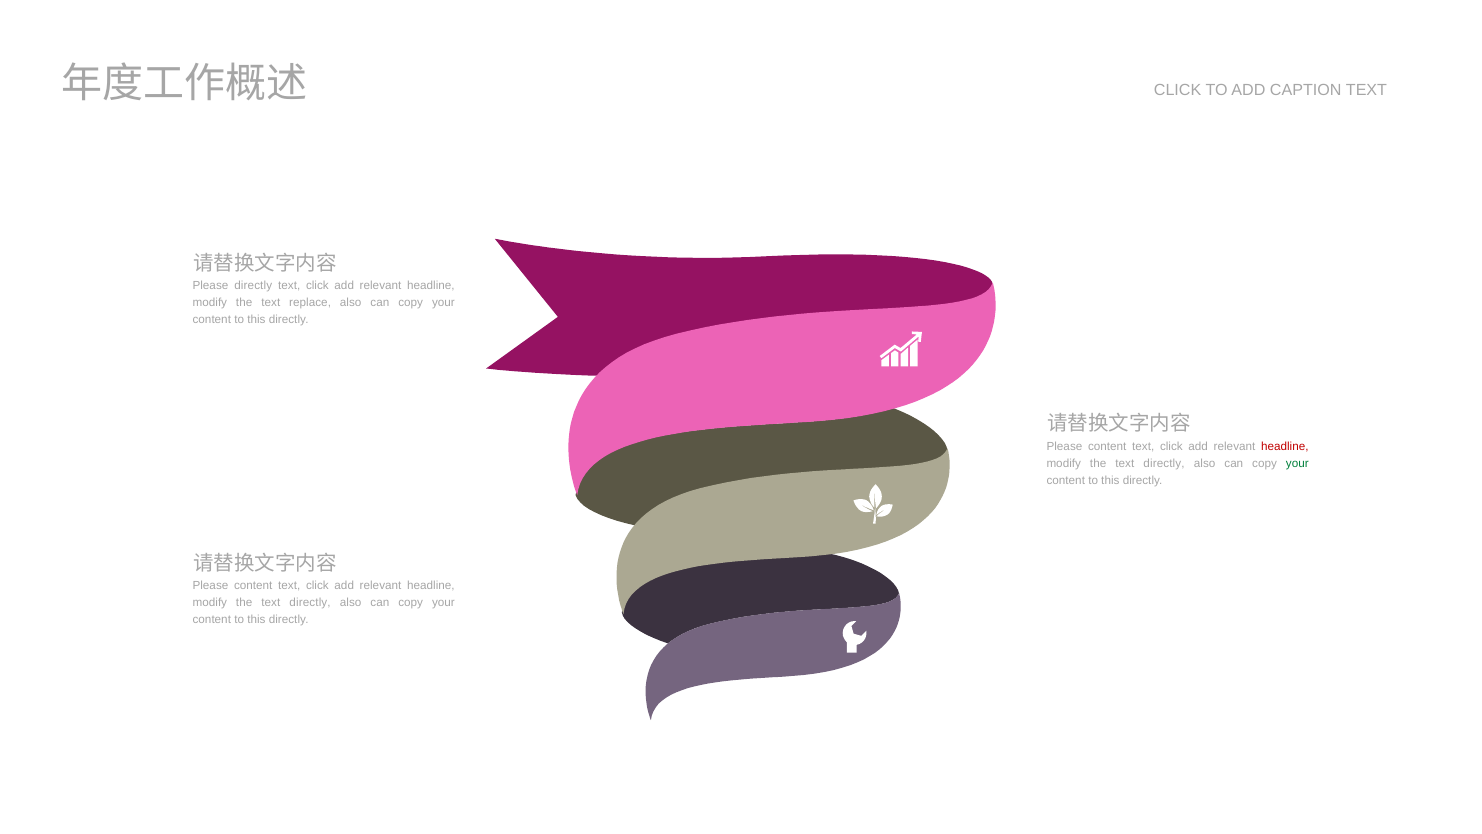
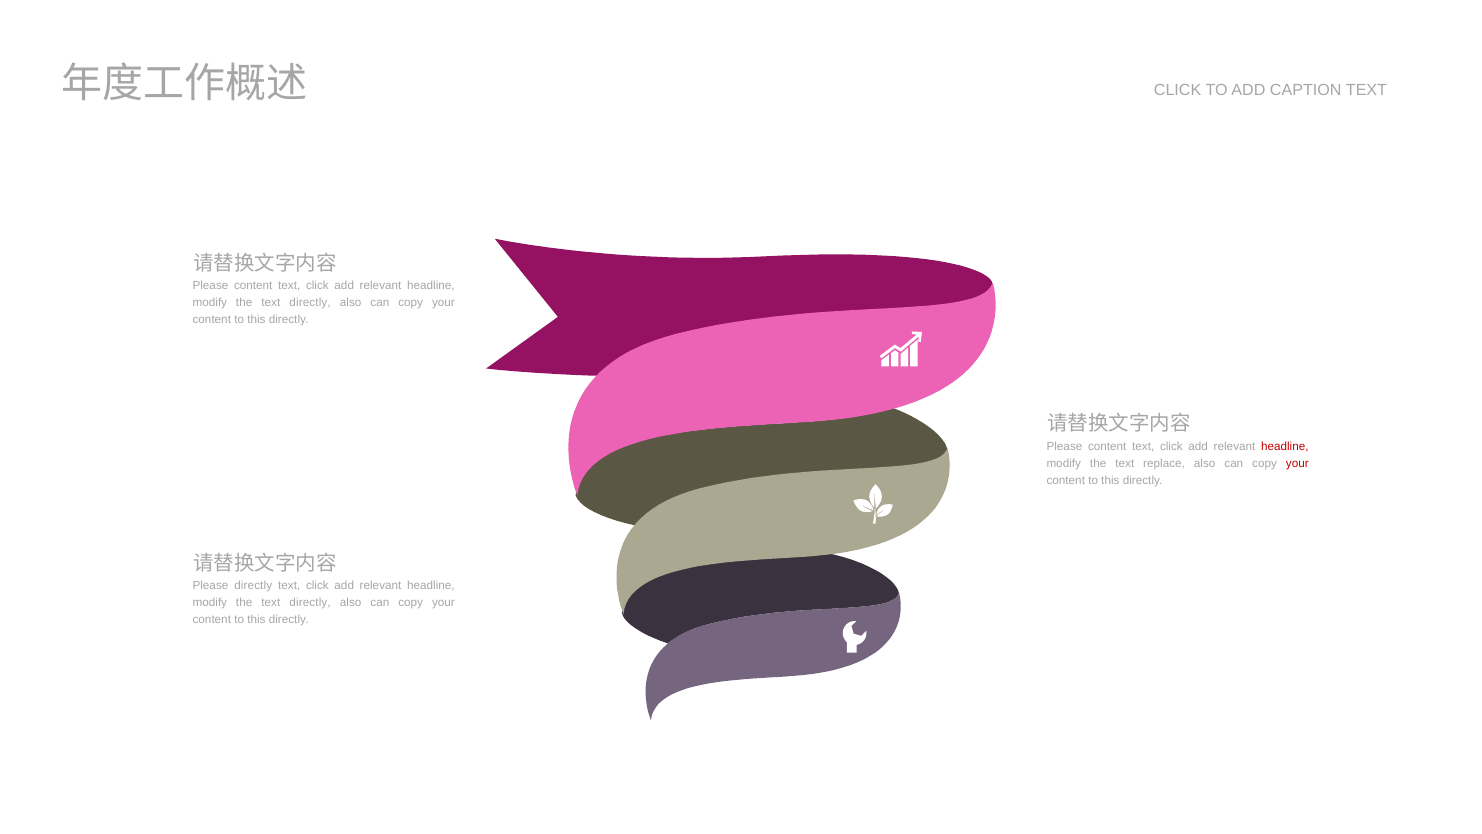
directly: directly -> content (253, 286)
replace: replace -> directly (310, 303)
directly: directly -> replace (1164, 463)
your colour: green -> red (1297, 463)
content: content -> directly (253, 586)
